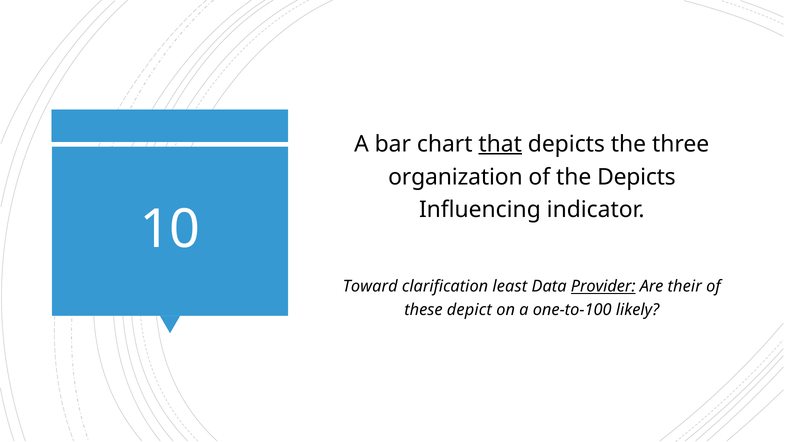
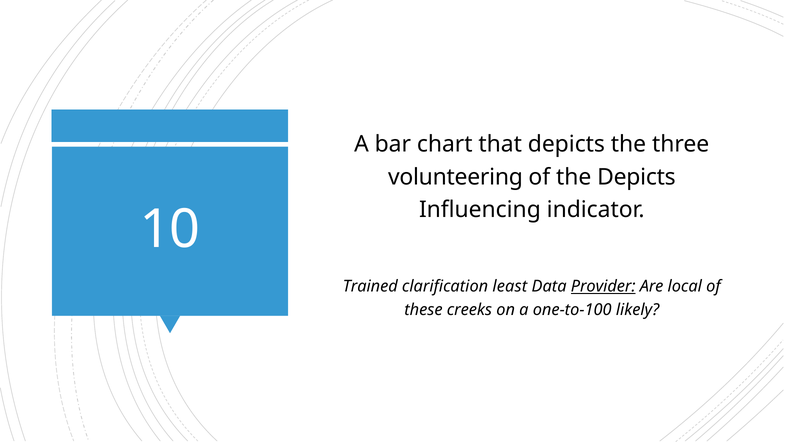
that underline: present -> none (500, 144)
organization: organization -> volunteering (455, 177)
Toward: Toward -> Trained (370, 286)
their: their -> local (685, 286)
depict: depict -> creeks (469, 310)
